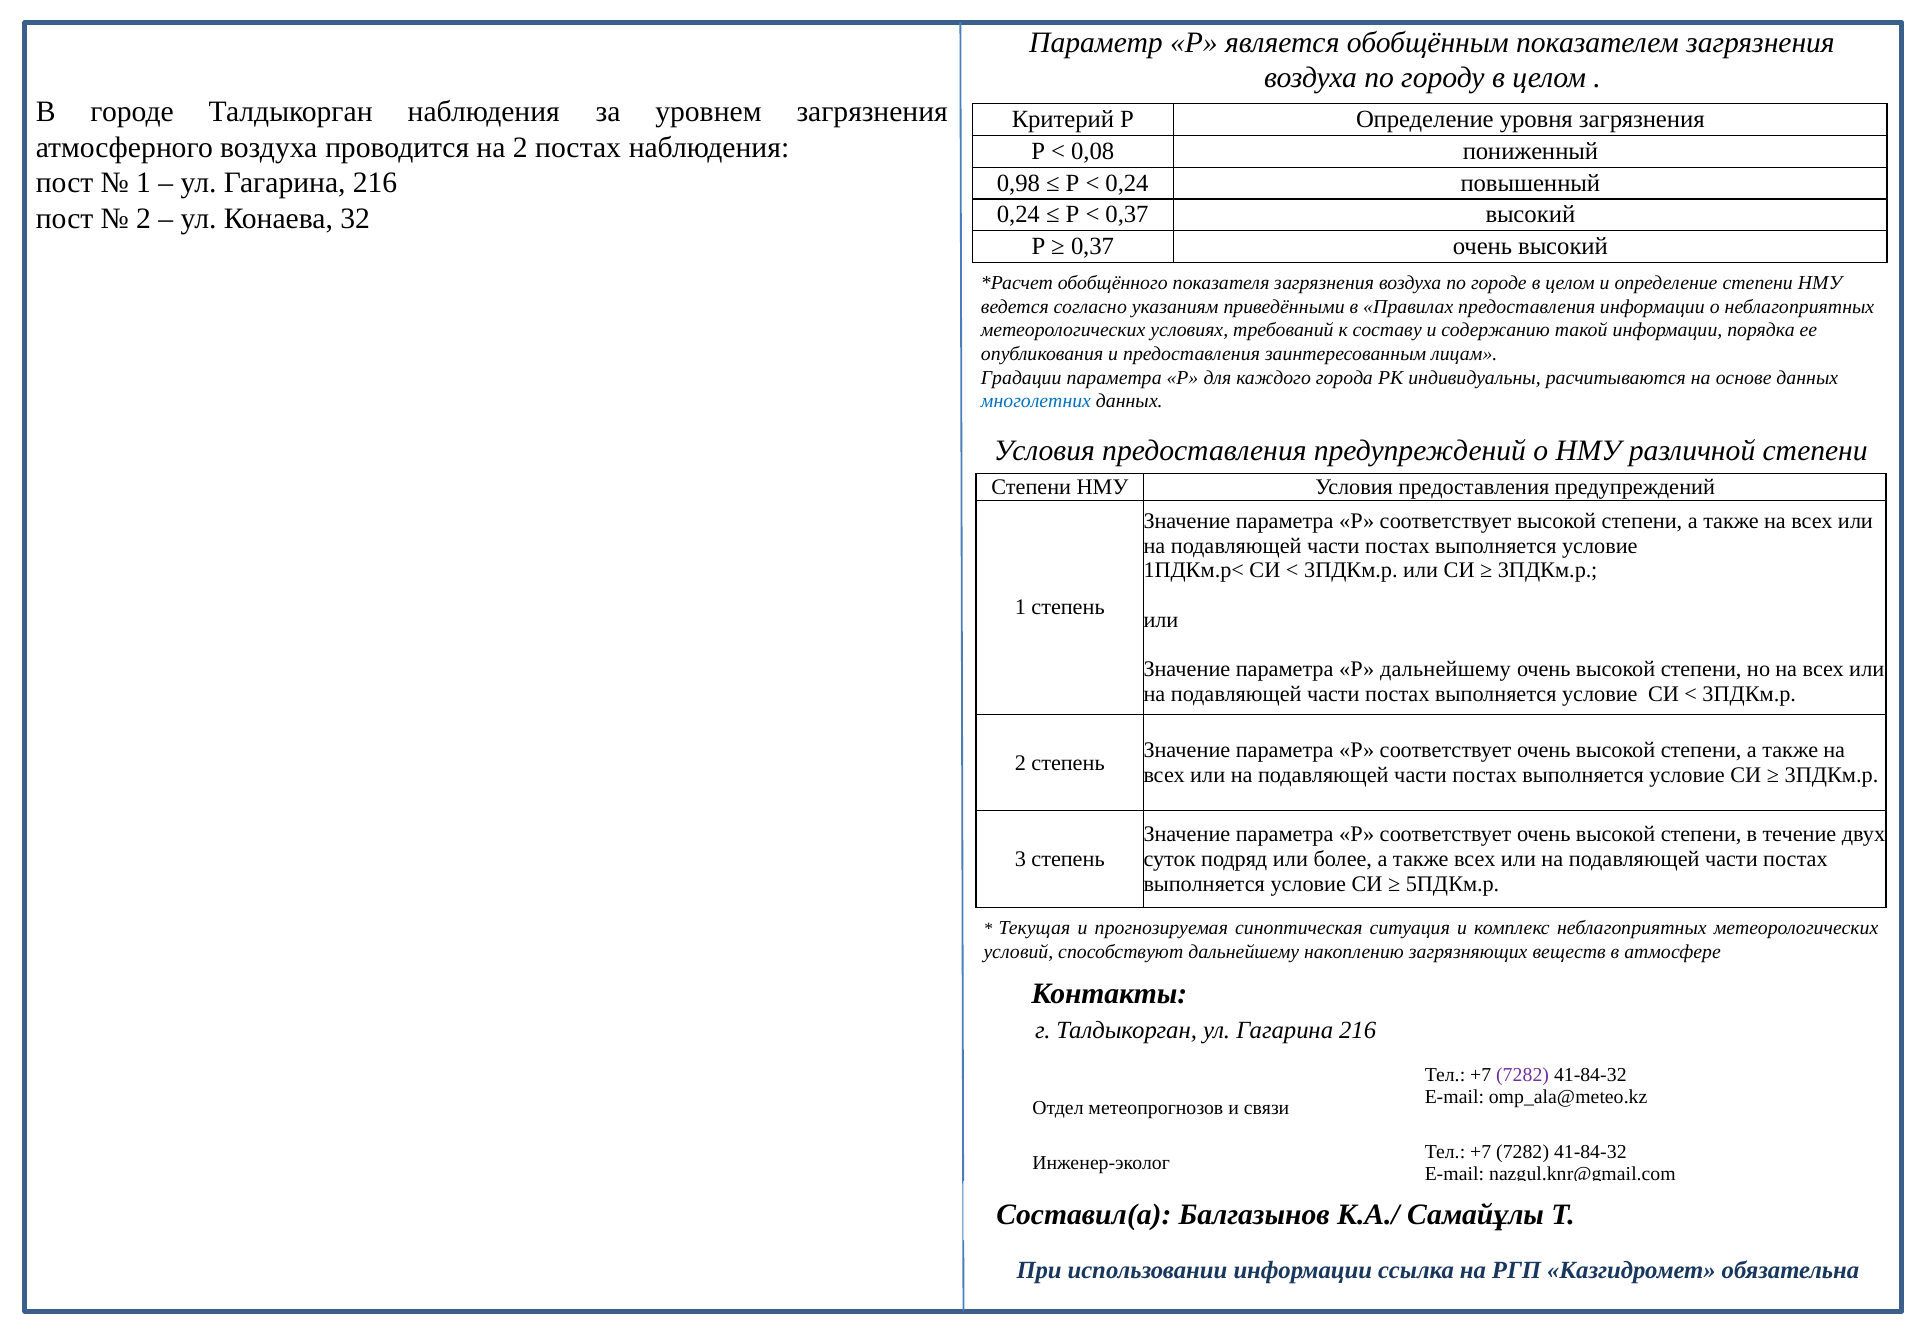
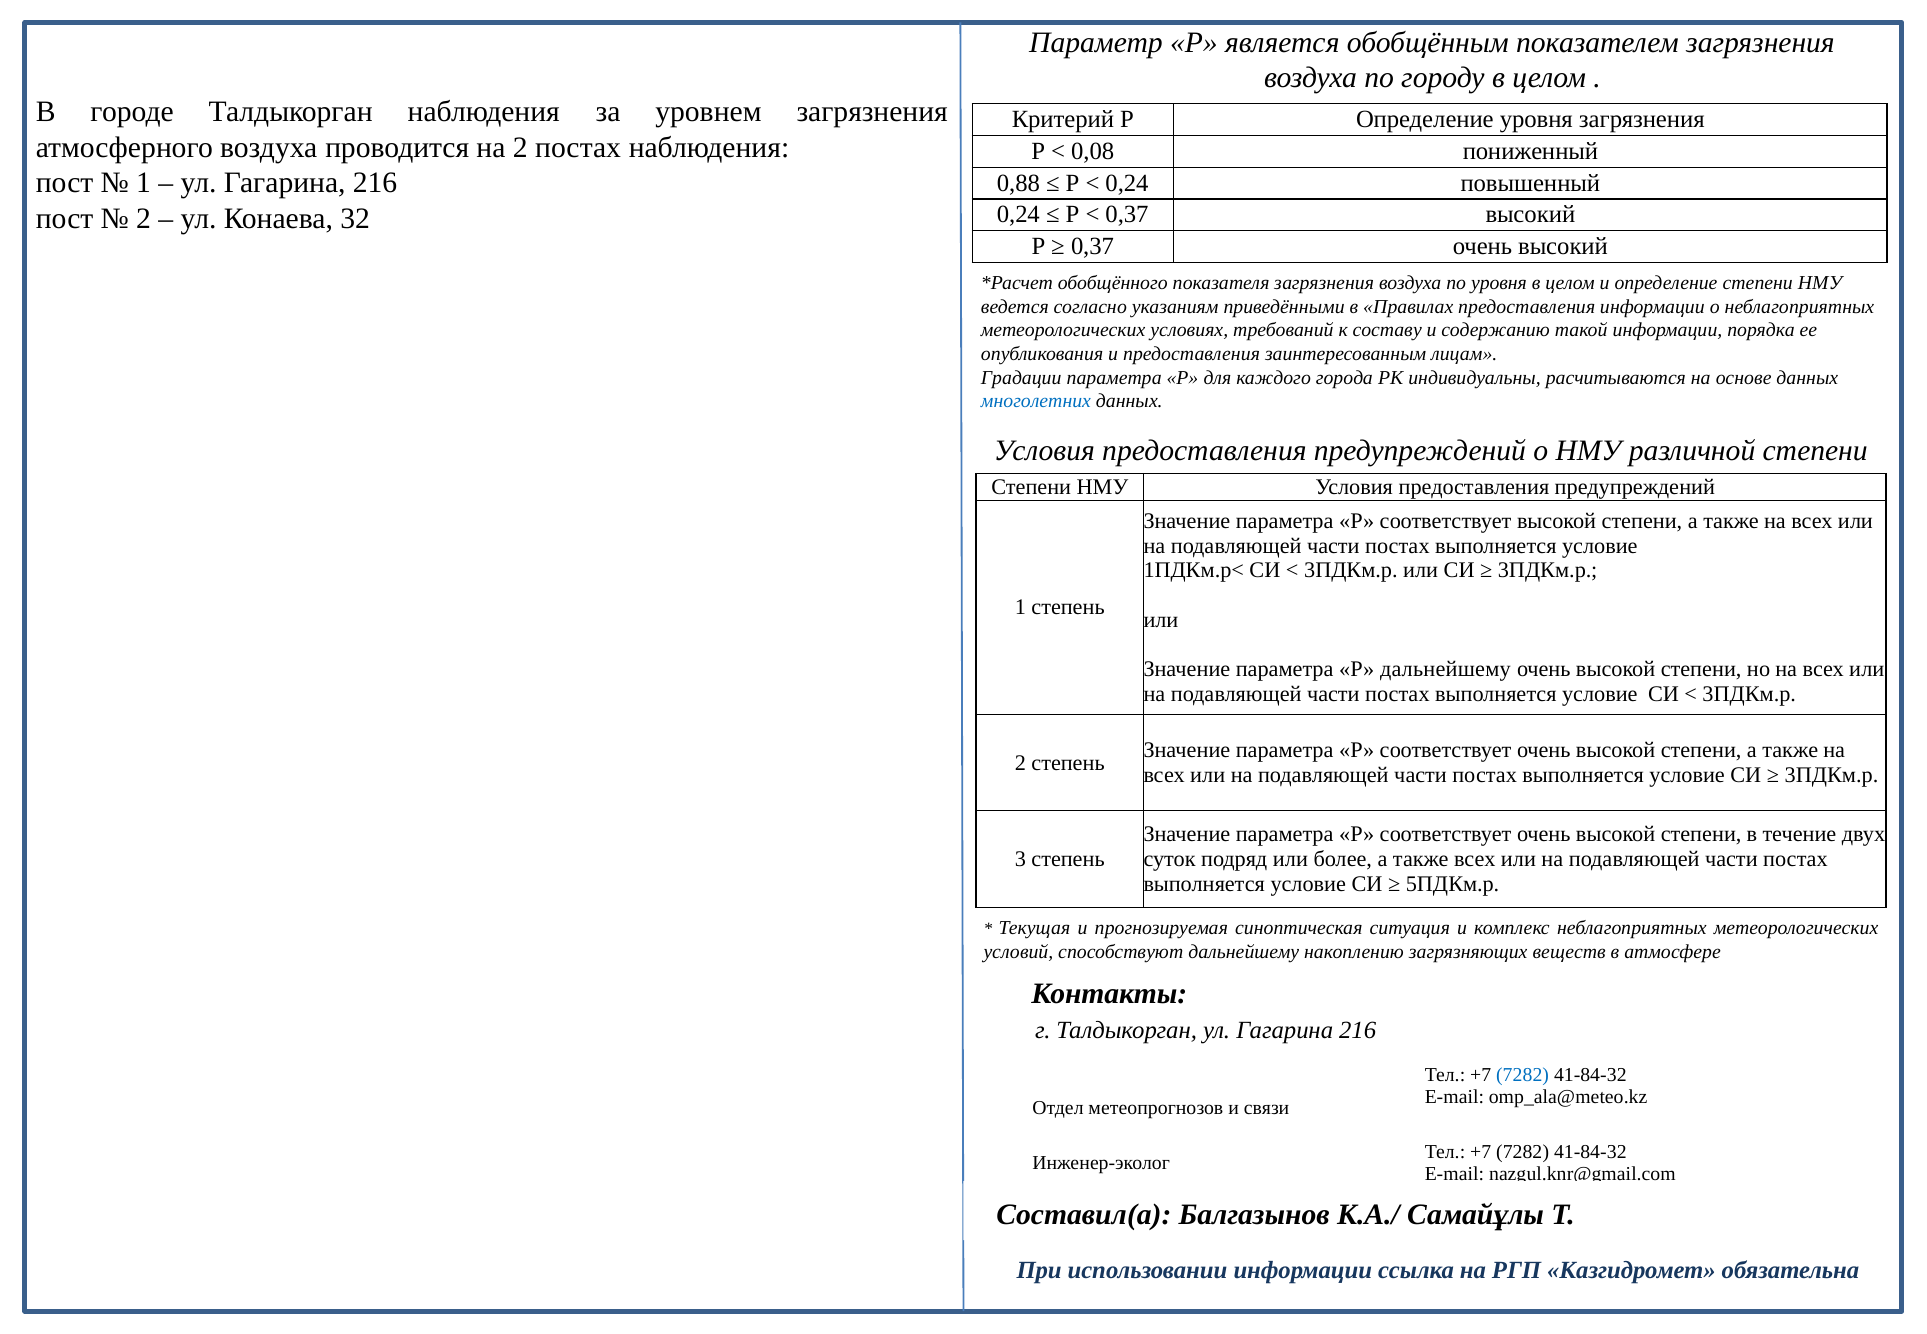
0,98: 0,98 -> 0,88 (1018, 183)
по городе: городе -> уровня (1499, 283)
7282 colour: purple -> blue (1523, 1075)
